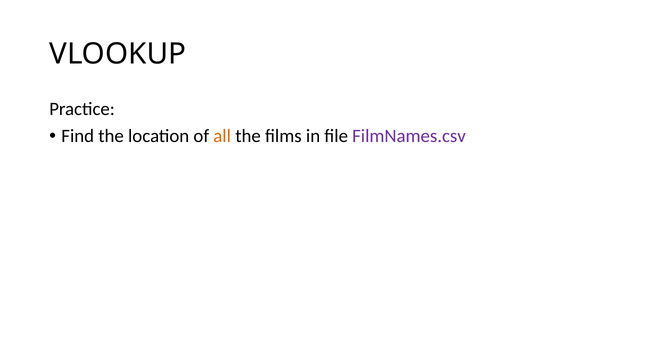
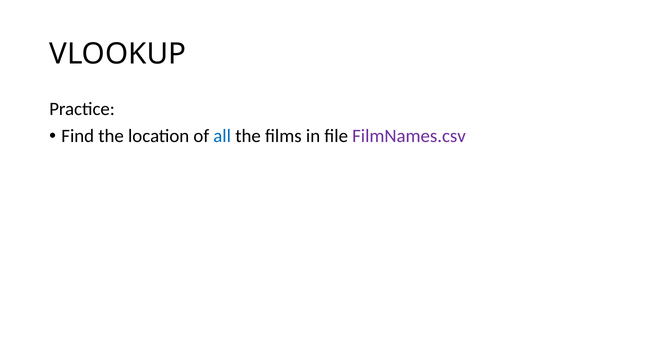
all colour: orange -> blue (222, 136)
